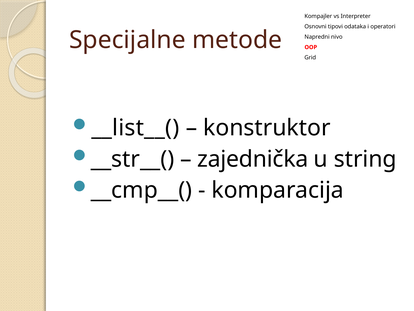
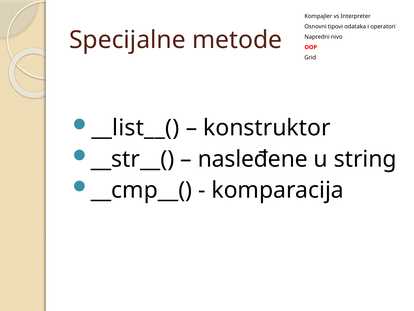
zajednička: zajednička -> nasleđene (253, 159)
